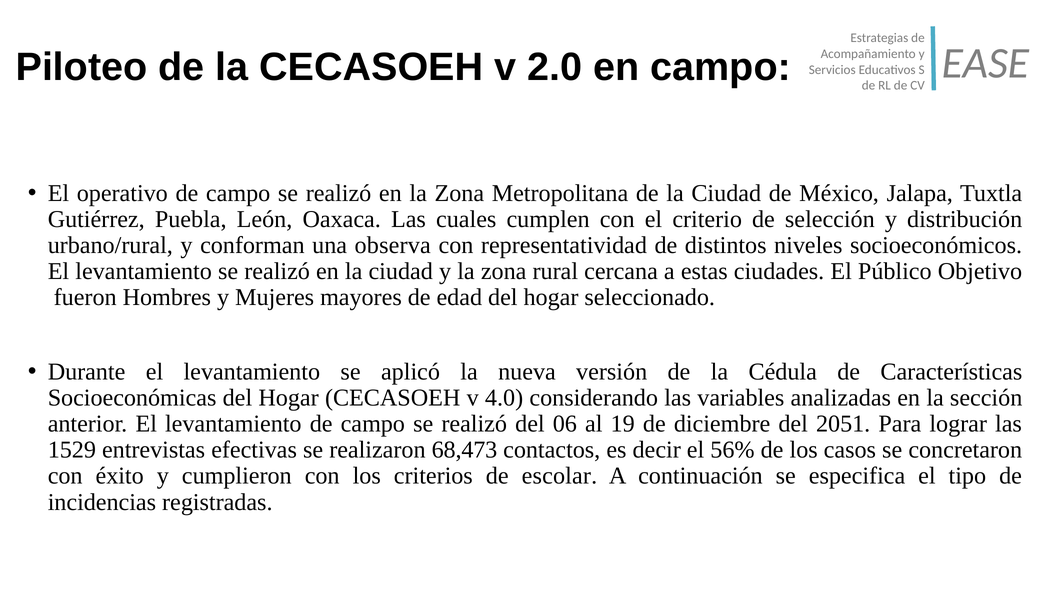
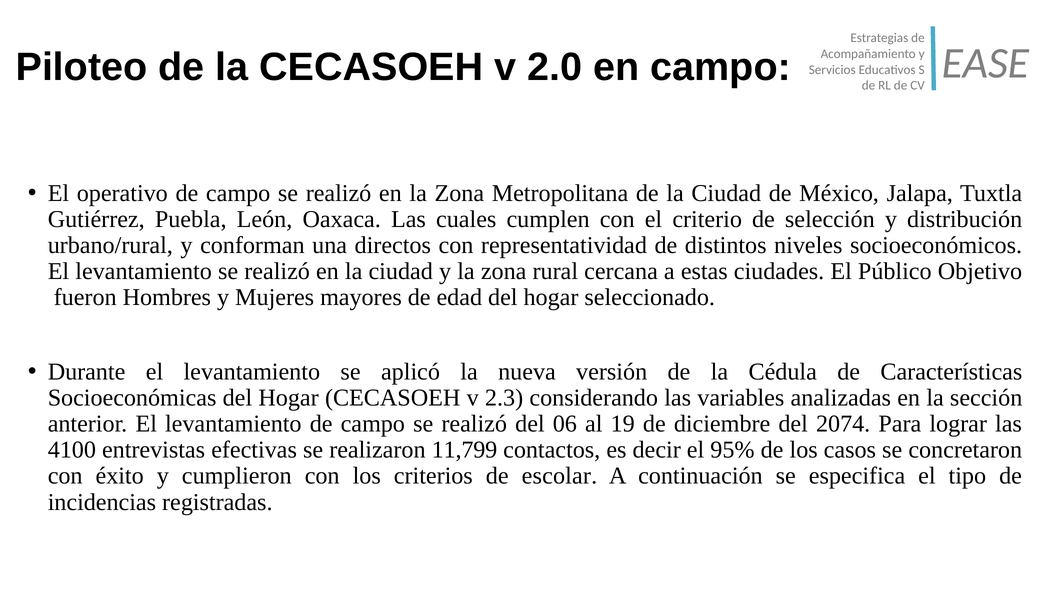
observa: observa -> directos (393, 246)
4.0: 4.0 -> 2.3 (504, 398)
2051: 2051 -> 2074 (843, 424)
1529: 1529 -> 4100 (72, 450)
68,473: 68,473 -> 11,799 (464, 450)
56%: 56% -> 95% (732, 450)
